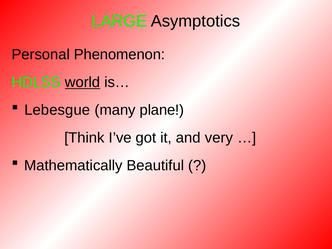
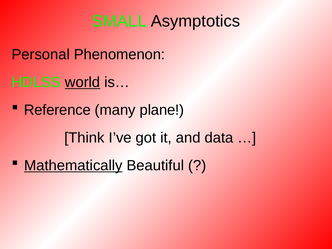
LARGE: LARGE -> SMALL (119, 21)
Lebesgue: Lebesgue -> Reference (57, 110)
very: very -> data (219, 138)
Mathematically underline: none -> present (73, 166)
